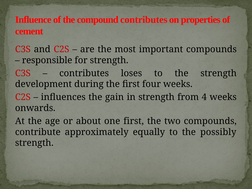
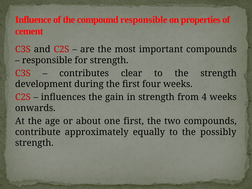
compound contributes: contributes -> responsible (144, 20)
loses: loses -> clear (132, 73)
